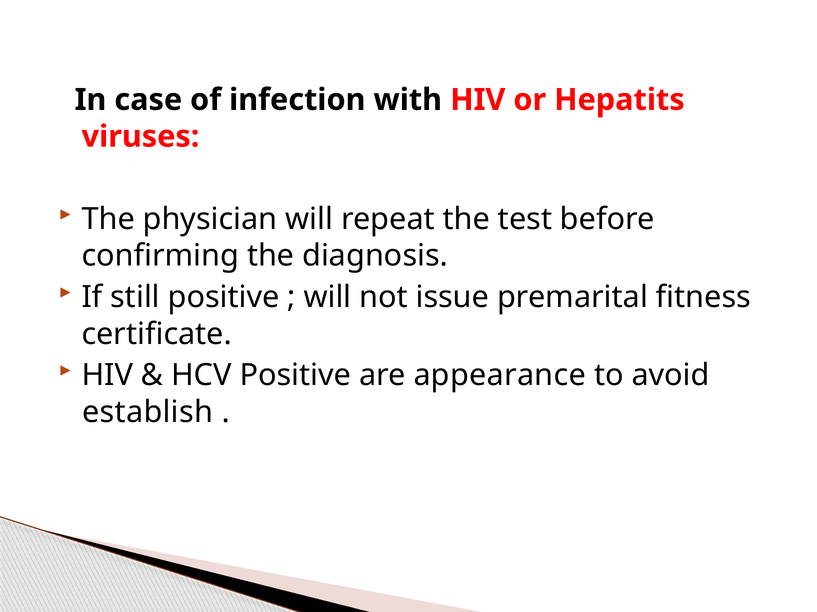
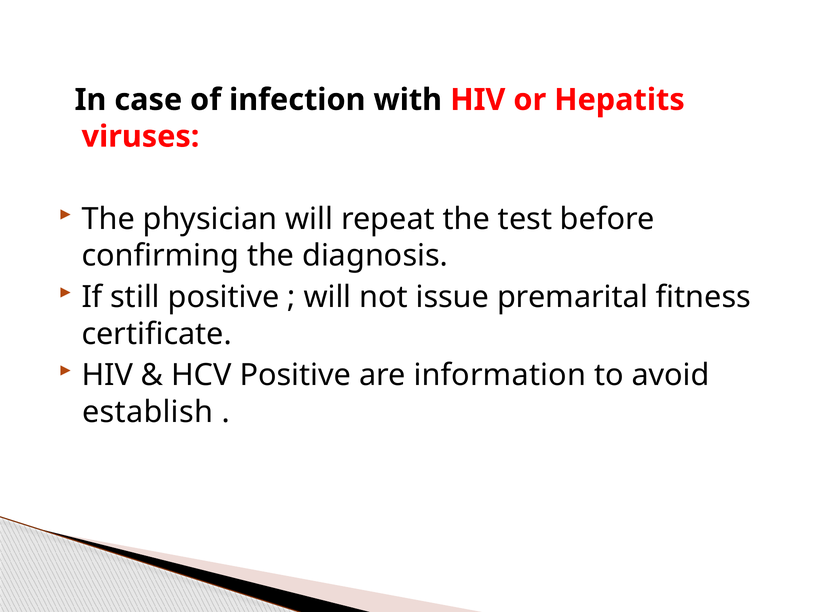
appearance: appearance -> information (500, 376)
